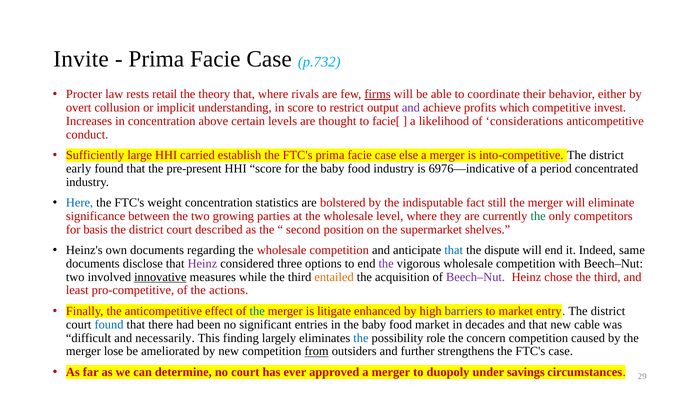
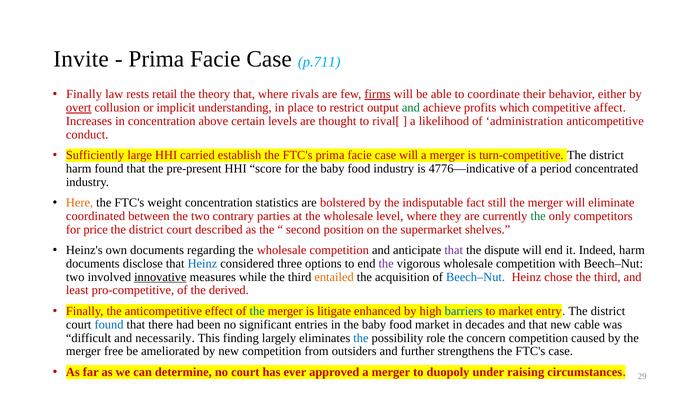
p.732: p.732 -> p.711 (319, 62)
Procter: Procter -> Finally (84, 94)
overt underline: none -> present (79, 108)
in score: score -> place (301, 108)
and colour: purple -> green (411, 108)
invest: invest -> affect (610, 108)
facie[: facie[ -> rival[ (386, 121)
considerations: considerations -> administration (524, 121)
case else: else -> will (409, 155)
into-competitive: into-competitive -> turn-competitive (521, 155)
early: early -> harm (79, 168)
6976—indicative: 6976—indicative -> 4776—indicative (472, 168)
Here colour: blue -> orange (80, 203)
significance: significance -> coordinated (96, 216)
growing: growing -> contrary (233, 216)
basis: basis -> price (96, 229)
that colour: blue -> purple (454, 250)
Indeed same: same -> harm (632, 250)
Heinz colour: purple -> blue (202, 263)
Beech–Nut colour: purple -> blue (476, 277)
actions: actions -> derived (229, 290)
barriers colour: purple -> blue (464, 311)
lose: lose -> free (114, 351)
from underline: present -> none (317, 351)
savings: savings -> raising (526, 372)
